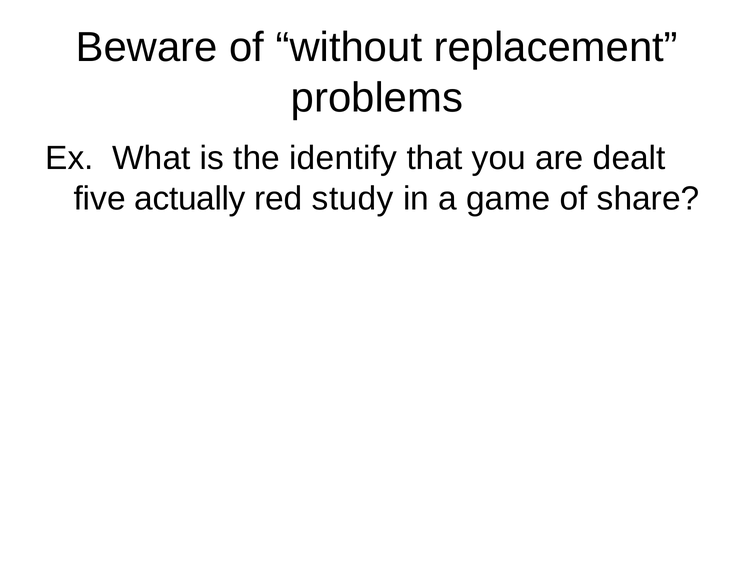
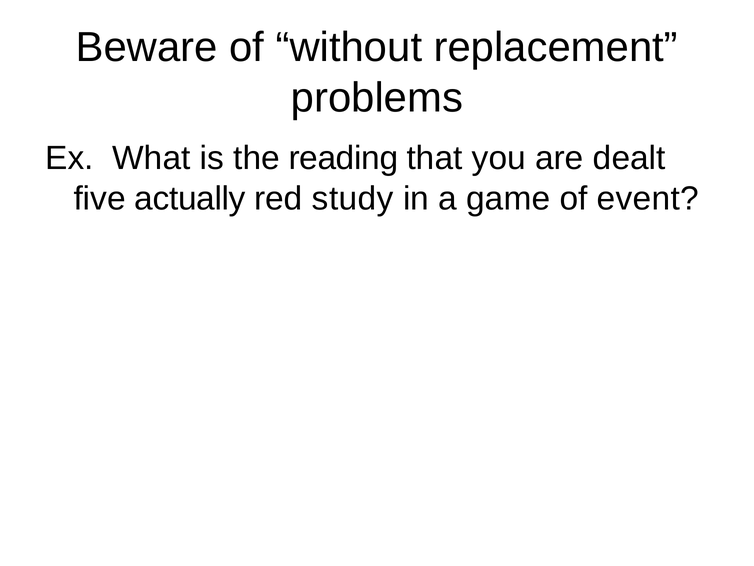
identify: identify -> reading (343, 158)
share: share -> event (648, 198)
